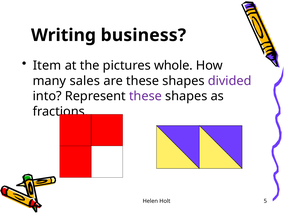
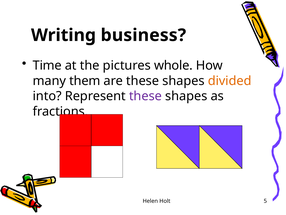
Item: Item -> Time (47, 65)
sales: sales -> them (85, 81)
divided colour: purple -> orange (230, 81)
